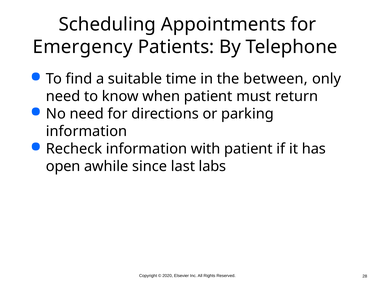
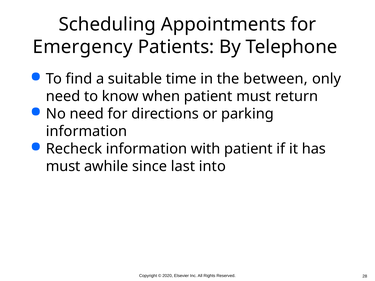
open: open -> must (63, 167)
labs: labs -> into (212, 167)
